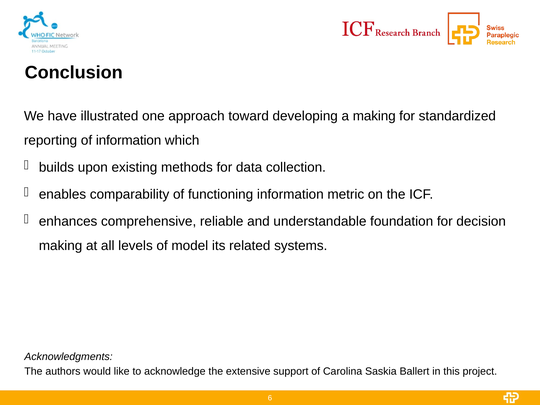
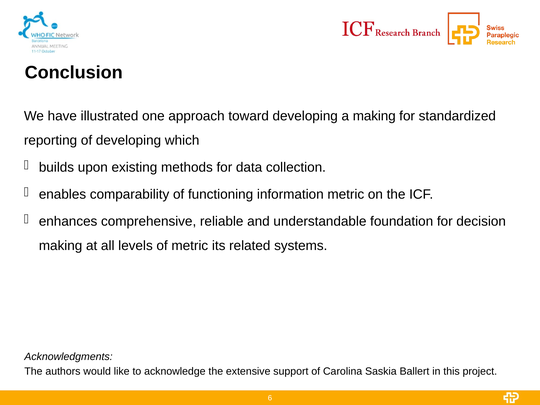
of information: information -> developing (129, 140)
of model: model -> metric (190, 246)
